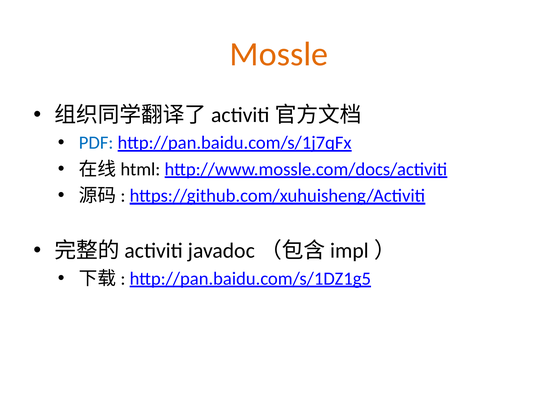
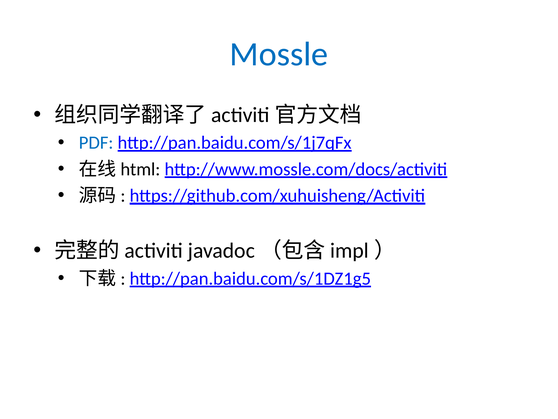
Mossle colour: orange -> blue (279, 54)
